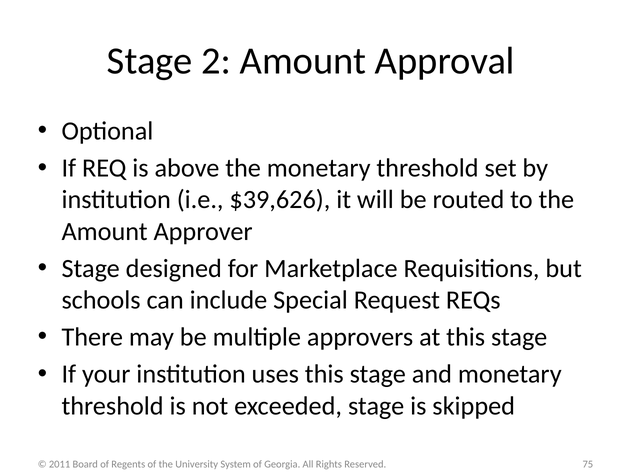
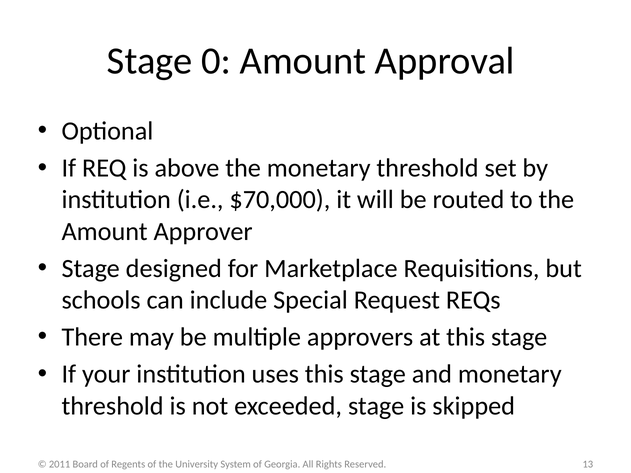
2: 2 -> 0 (216, 61)
$39,626: $39,626 -> $70,000 (280, 200)
75: 75 -> 13 (588, 464)
